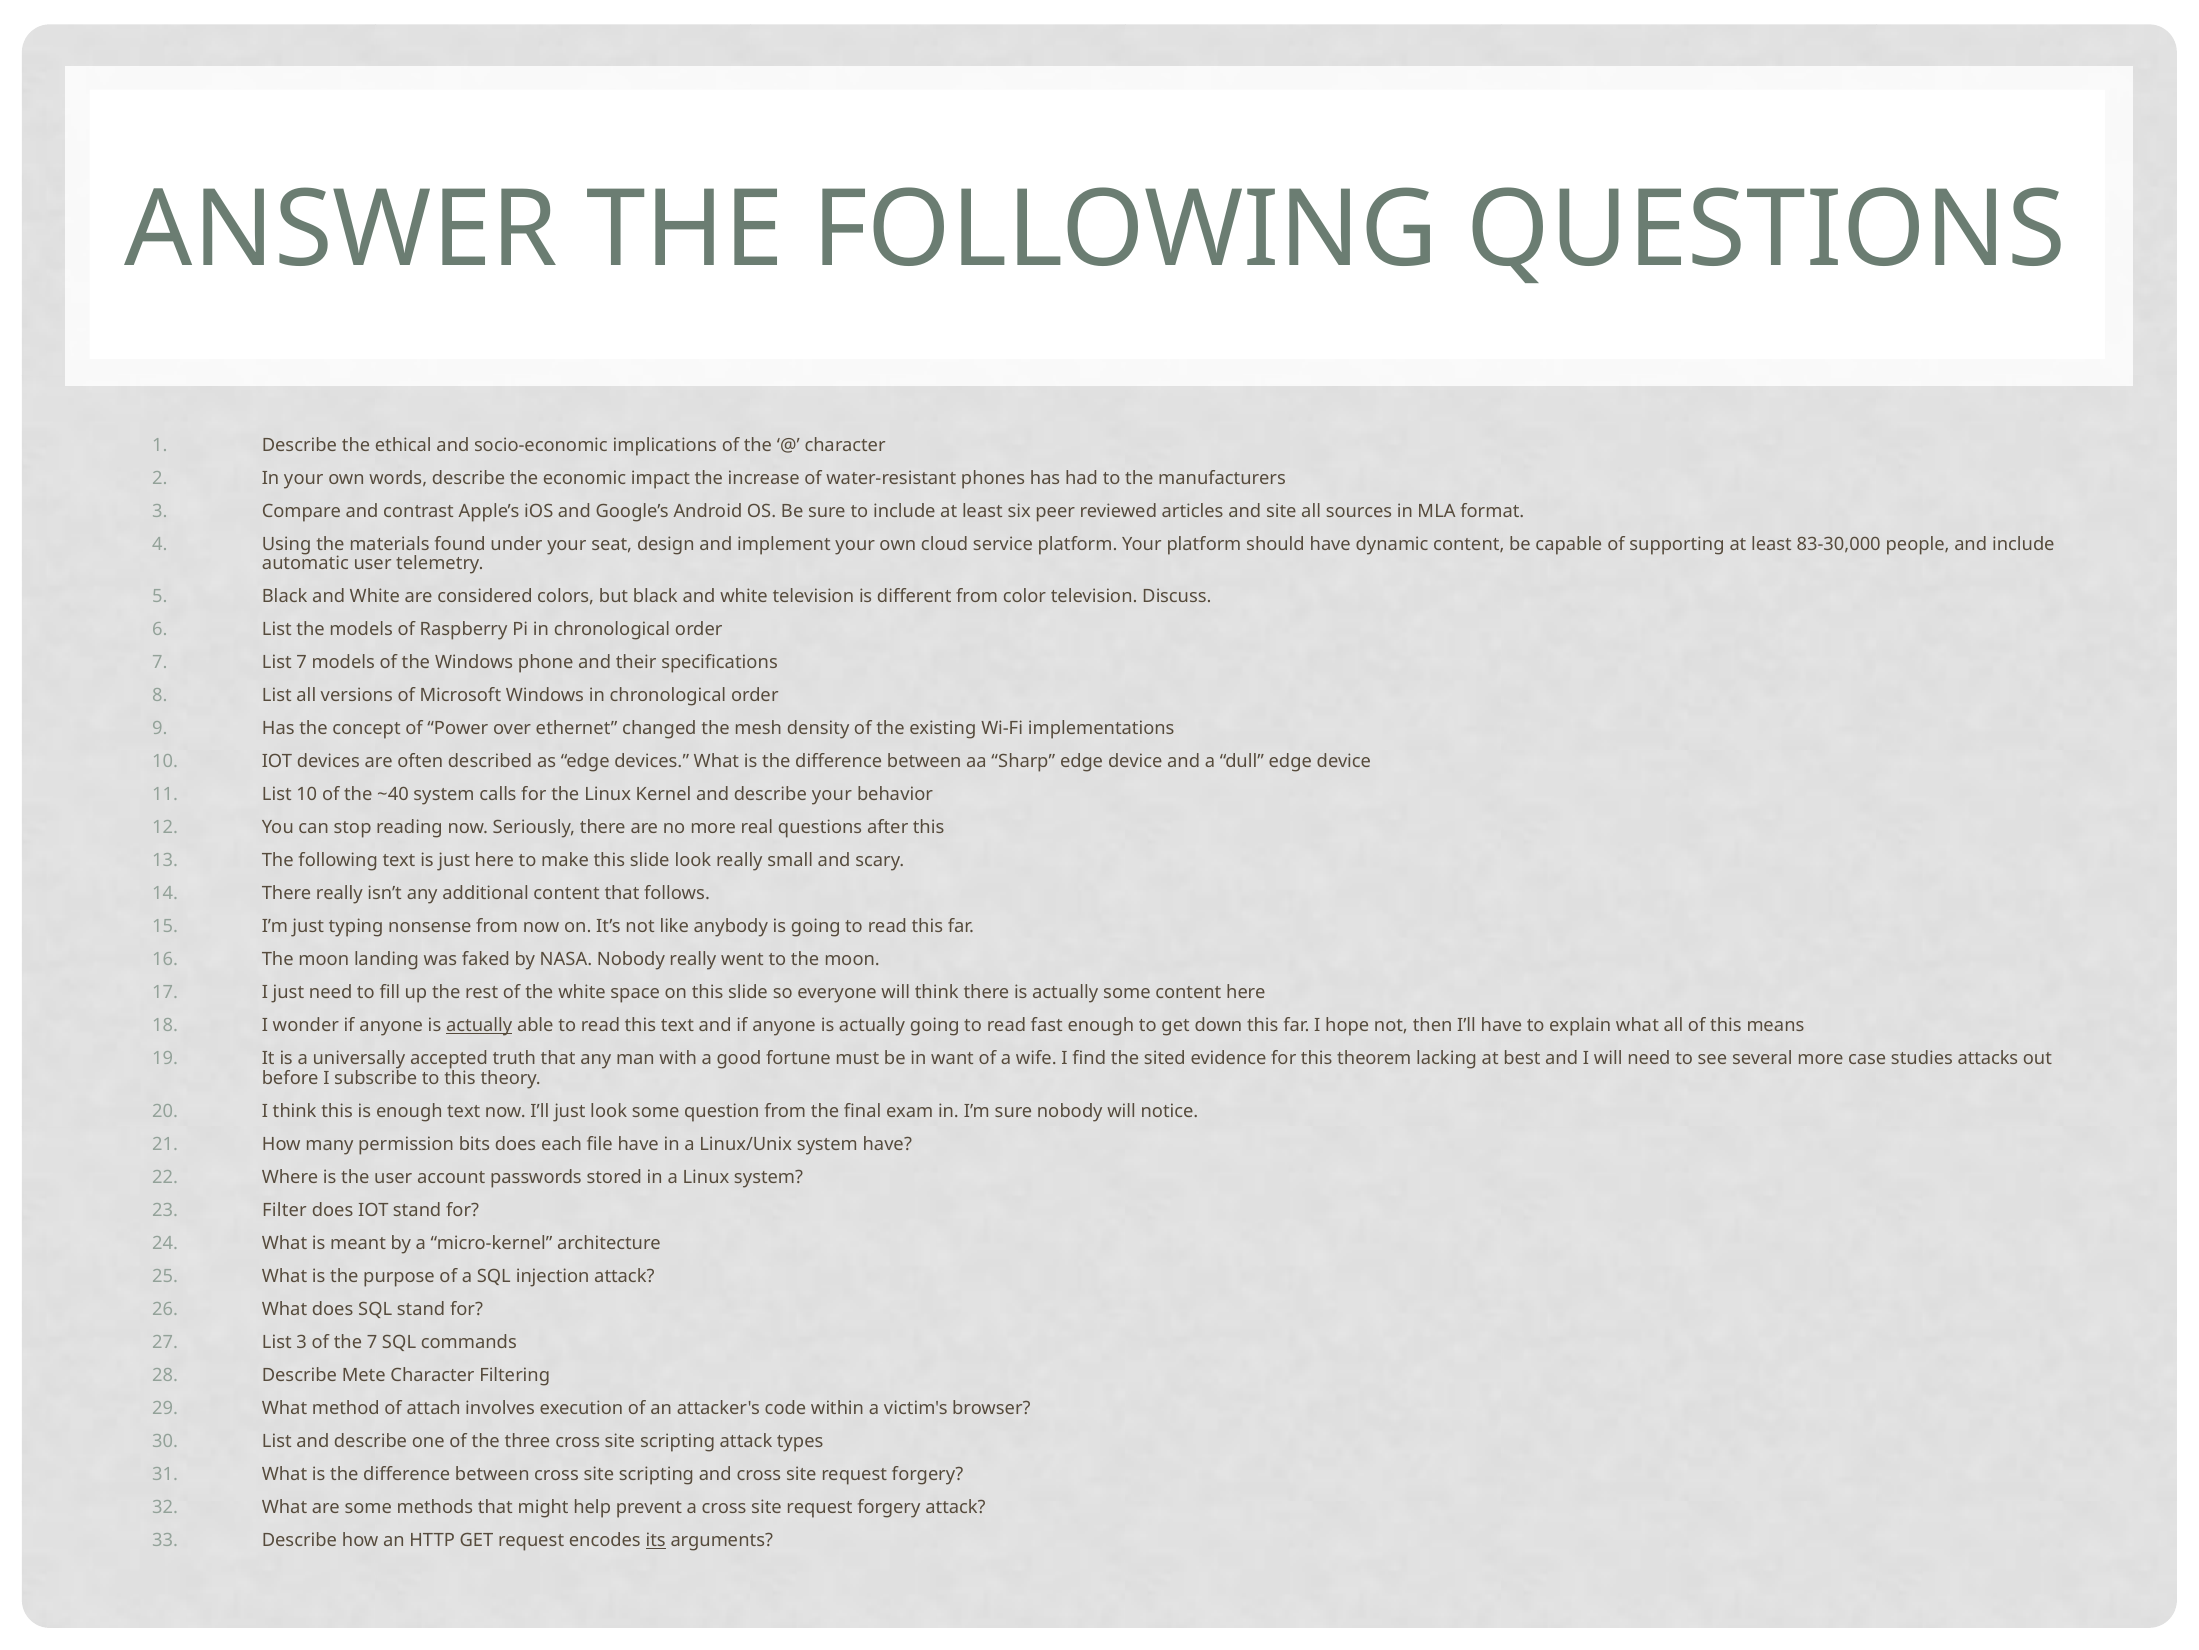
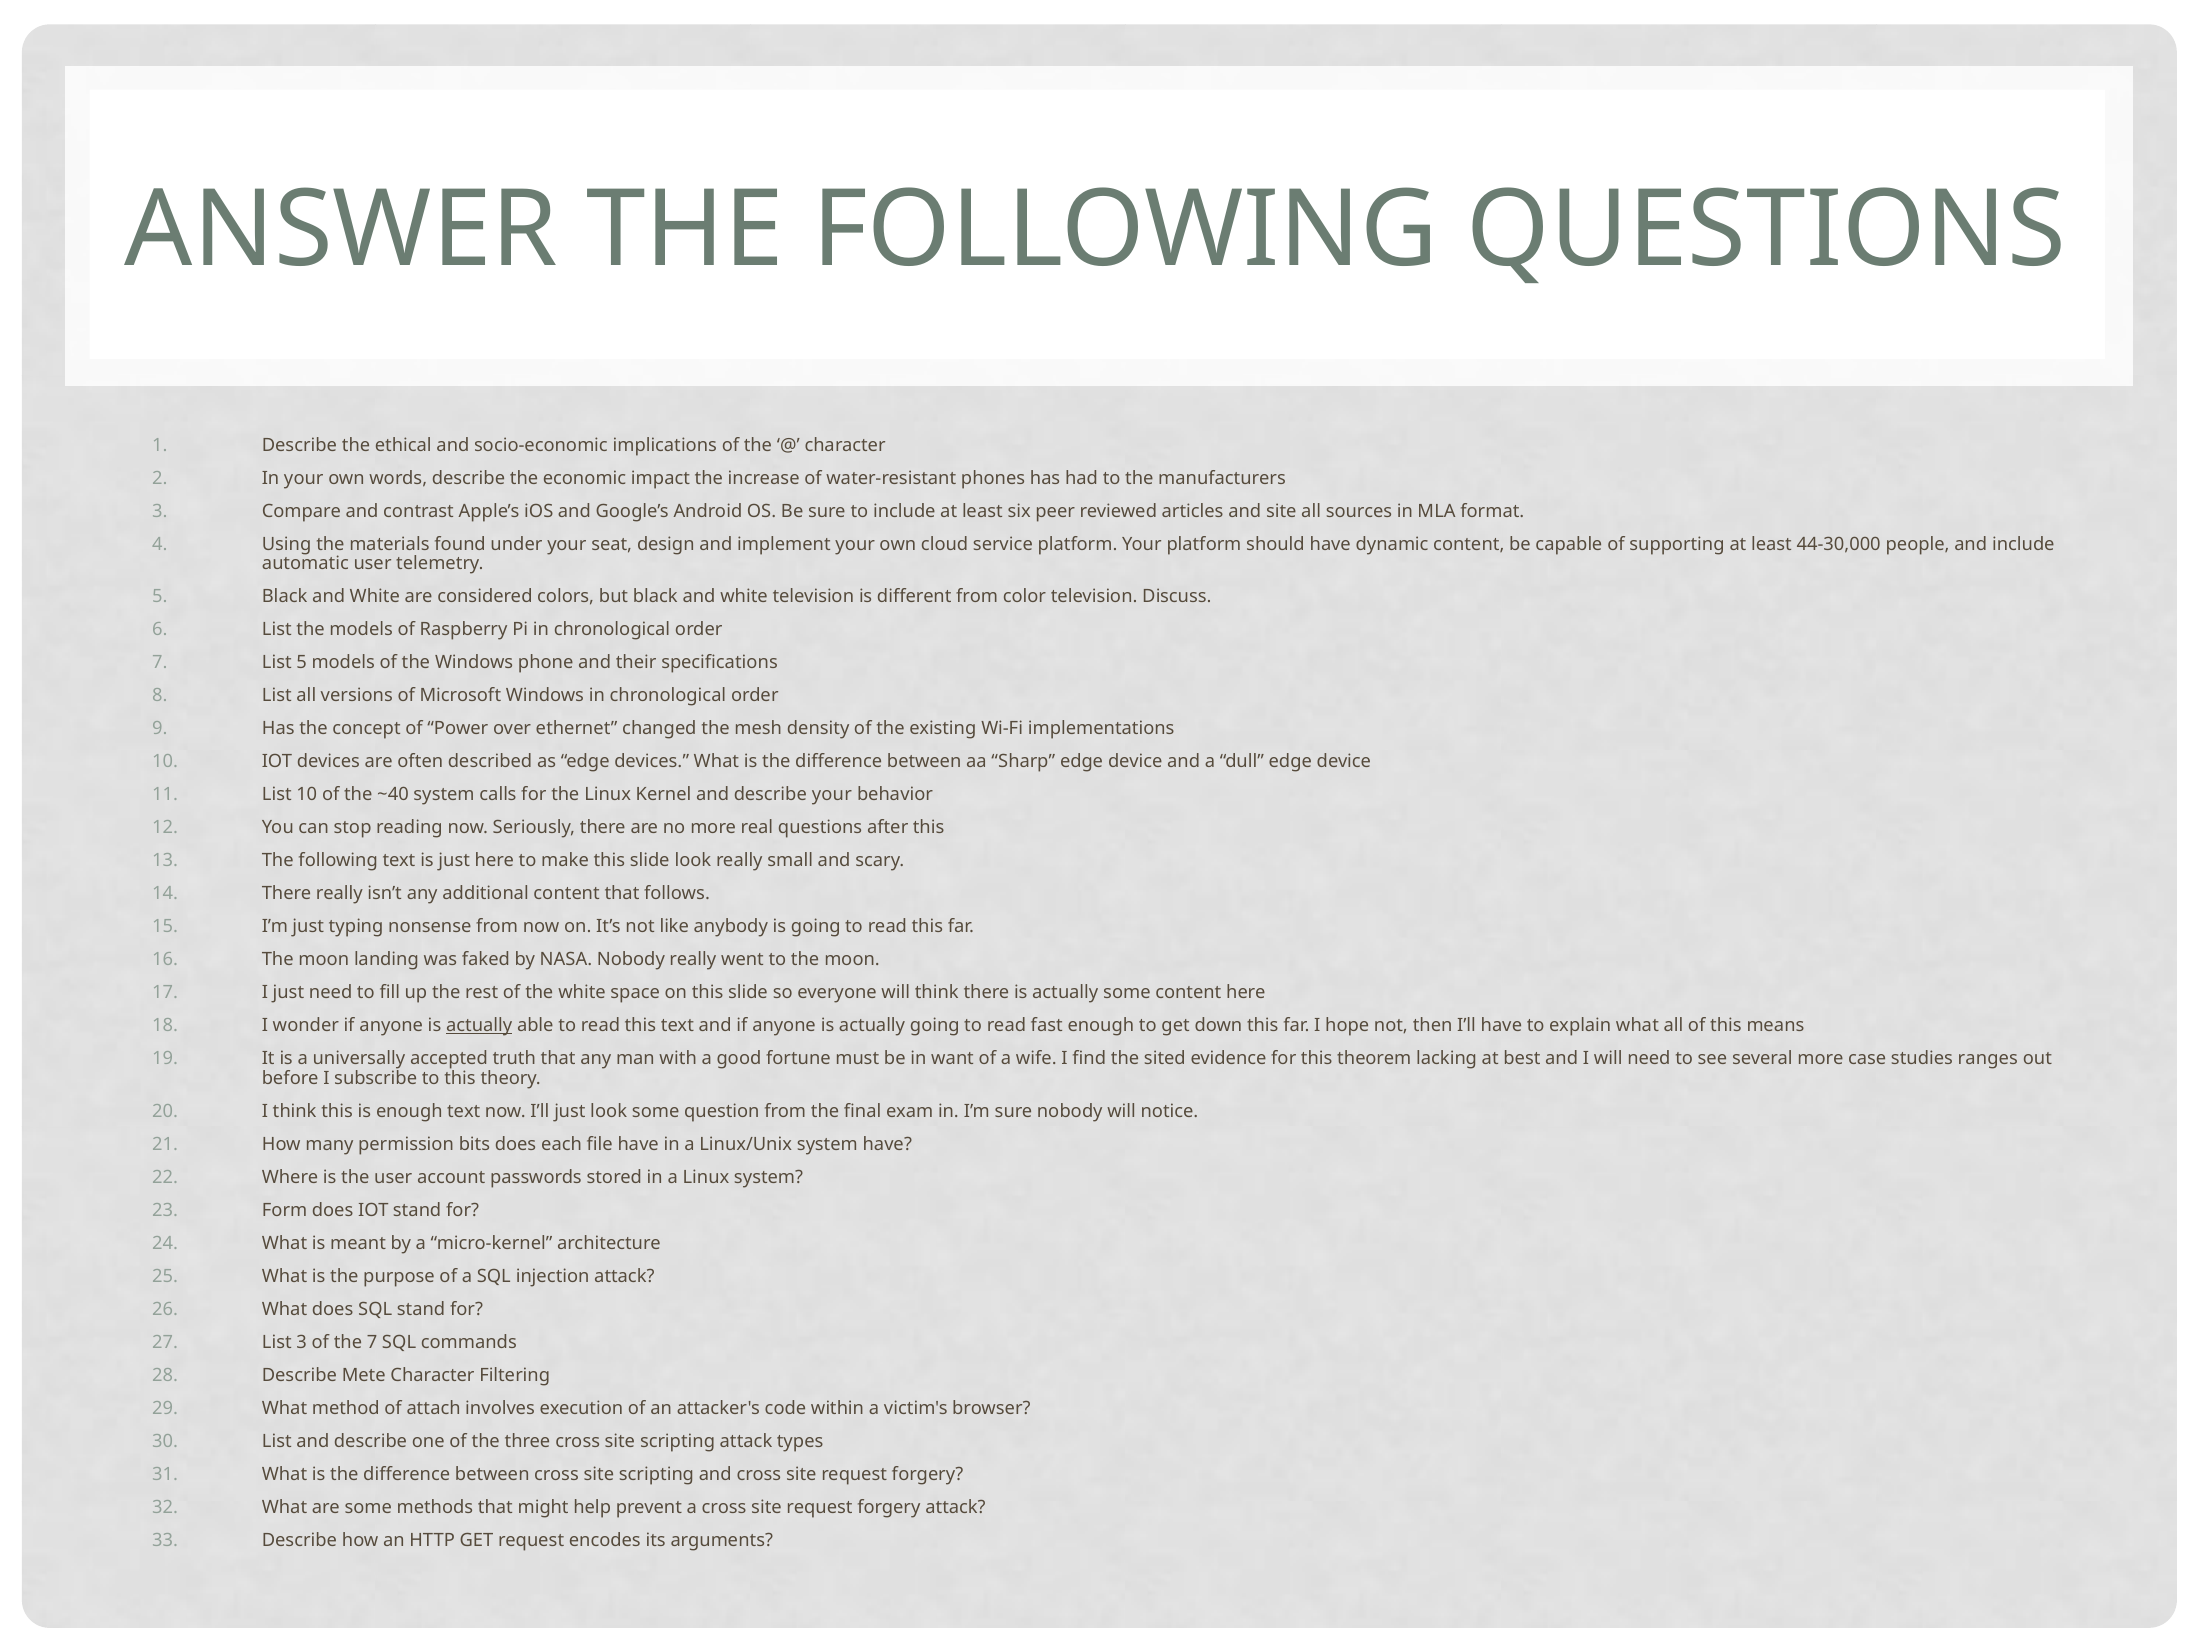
83-30,000: 83-30,000 -> 44-30,000 (1839, 544)
List 7: 7 -> 5 (302, 662)
attacks: attacks -> ranges (1988, 1058)
Filter: Filter -> Form (285, 1210)
its underline: present -> none (656, 1540)
